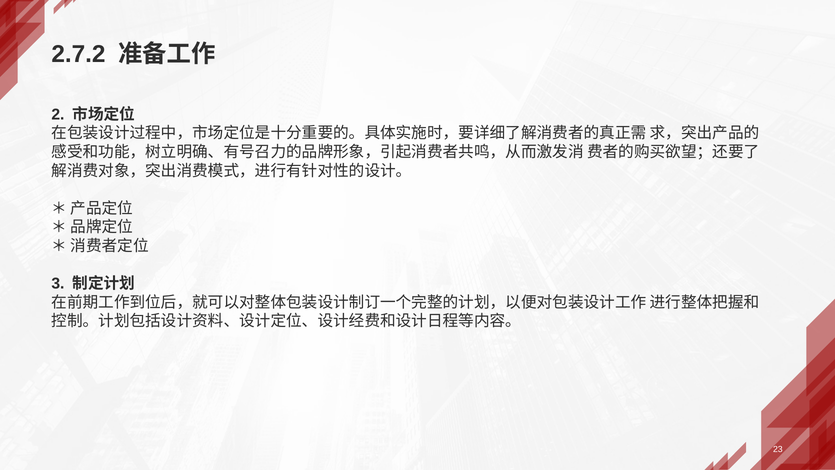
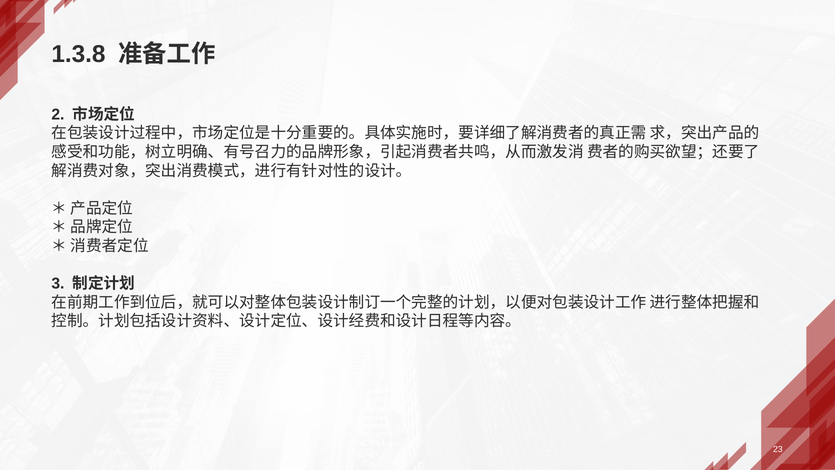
2.7.2: 2.7.2 -> 1.3.8 (78, 54)
